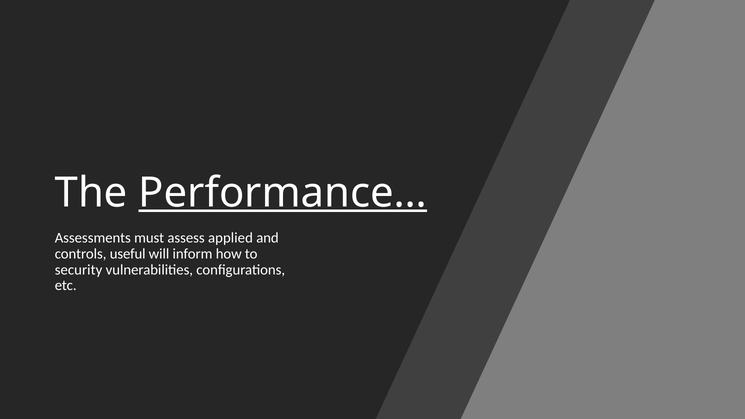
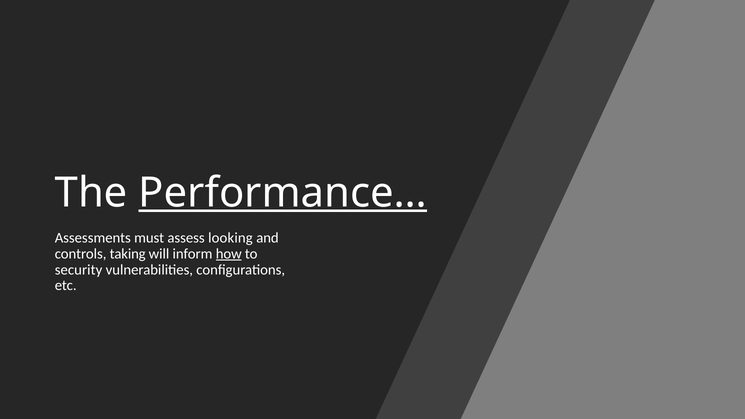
applied: applied -> looking (230, 238)
useful: useful -> taking (128, 254)
how underline: none -> present (229, 254)
